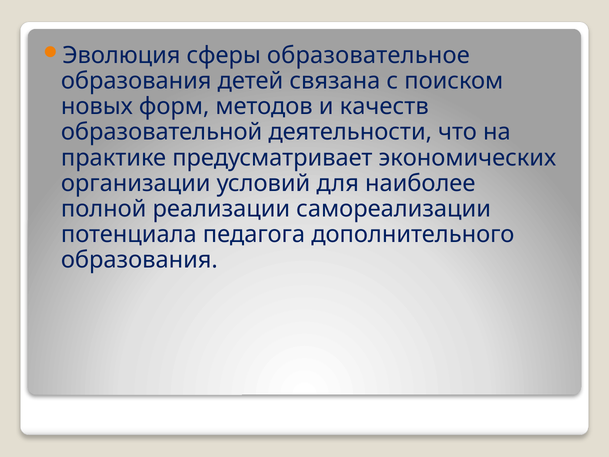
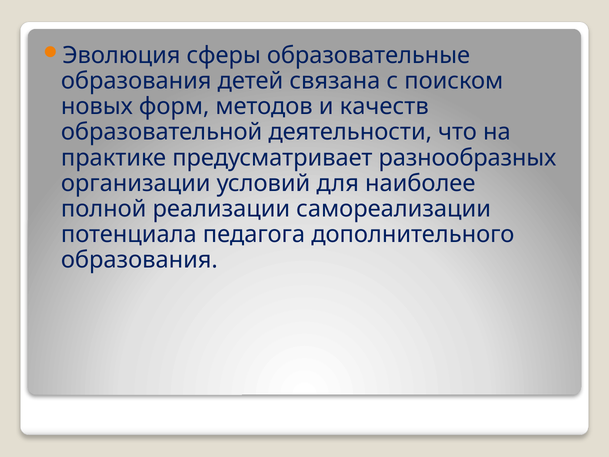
образовательное: образовательное -> образовательные (369, 55)
экономических: экономических -> разнообразных (467, 158)
